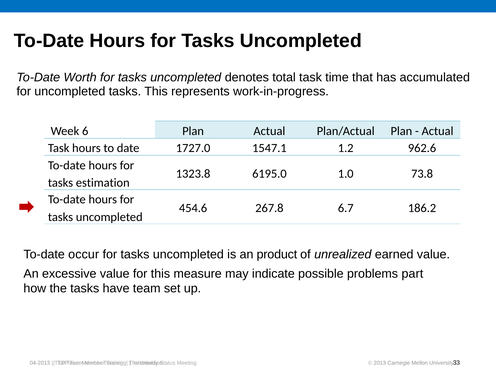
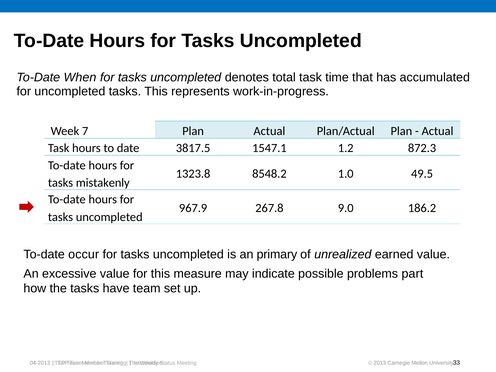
Worth: Worth -> When (80, 77)
6: 6 -> 7 (85, 131)
1727.0: 1727.0 -> 3817.5 (193, 148)
962.6: 962.6 -> 872.3 (422, 148)
6195.0: 6195.0 -> 8548.2 (269, 174)
73.8: 73.8 -> 49.5 (422, 174)
estimation: estimation -> mistakenly (103, 183)
454.6: 454.6 -> 967.9 (193, 208)
6.7: 6.7 -> 9.0 (346, 208)
product: product -> primary (277, 254)
